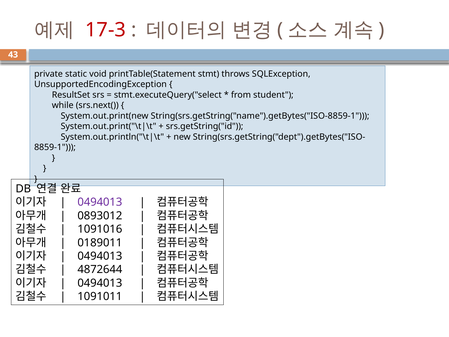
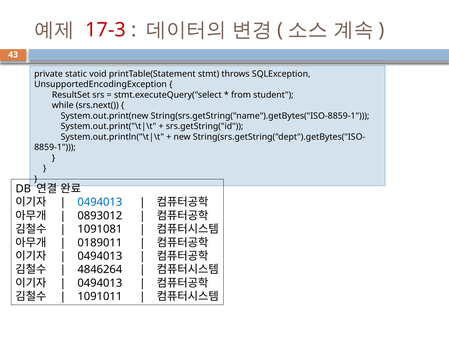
0494013 colour: purple -> blue (100, 202)
1091016: 1091016 -> 1091081 (100, 229)
4872644: 4872644 -> 4846264 (100, 269)
